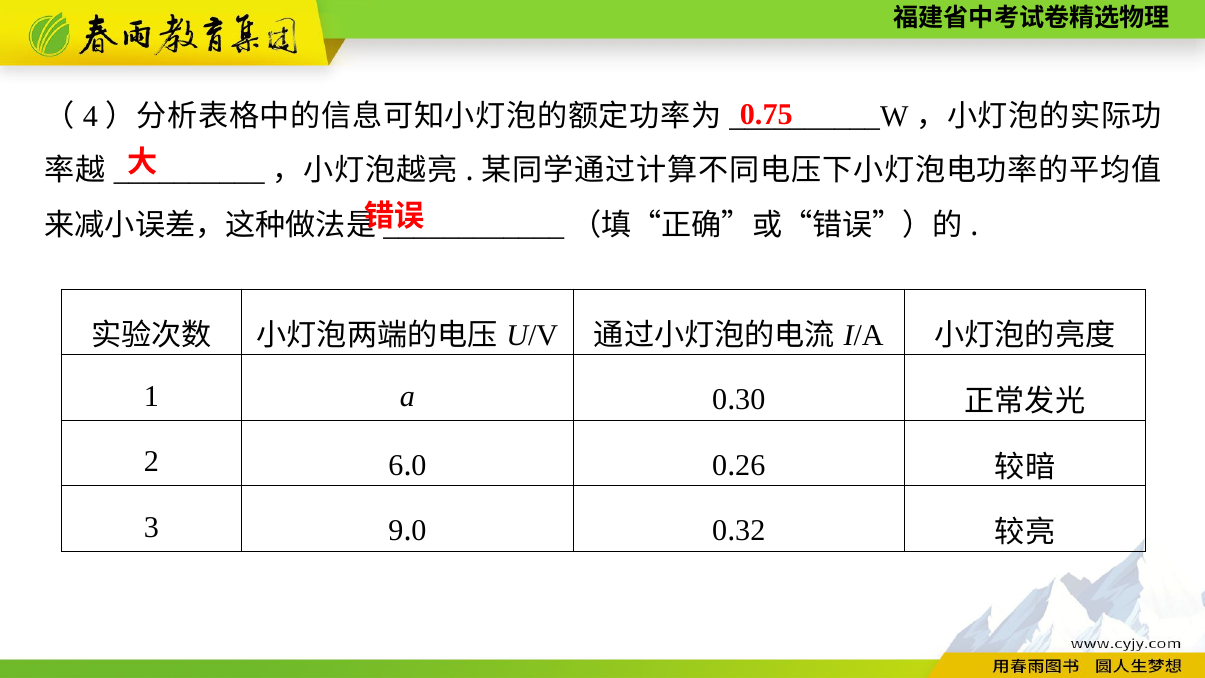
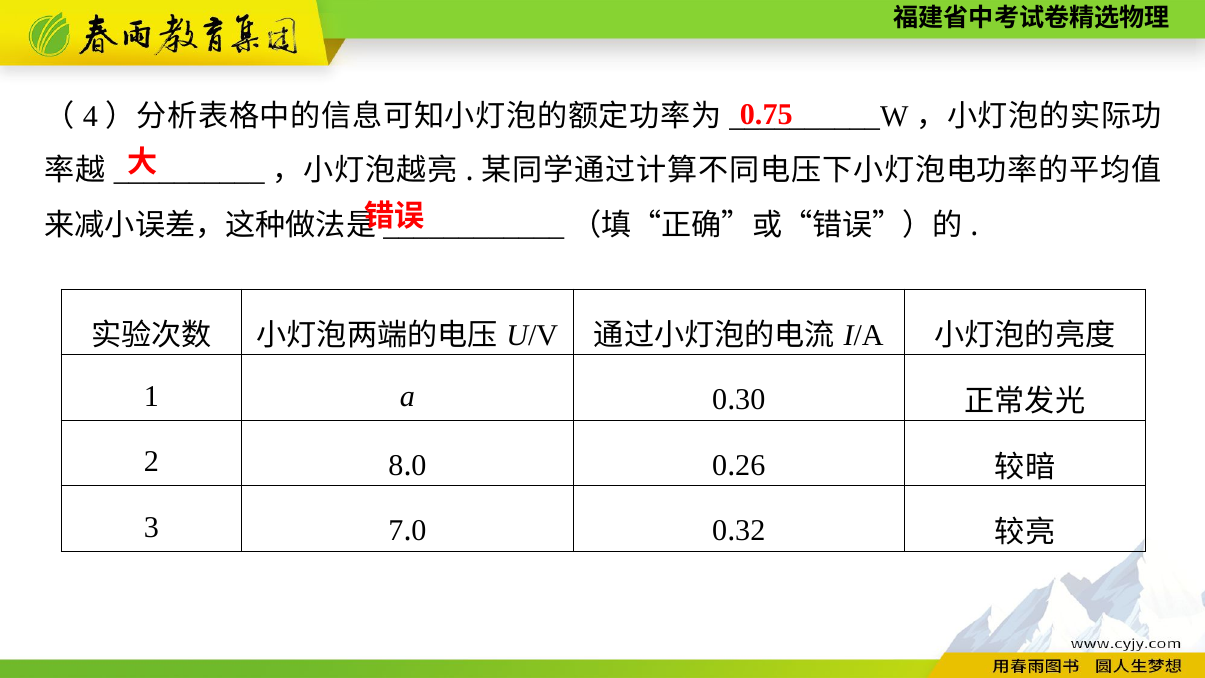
6: 6 -> 8 (396, 465)
9: 9 -> 7 (396, 531)
